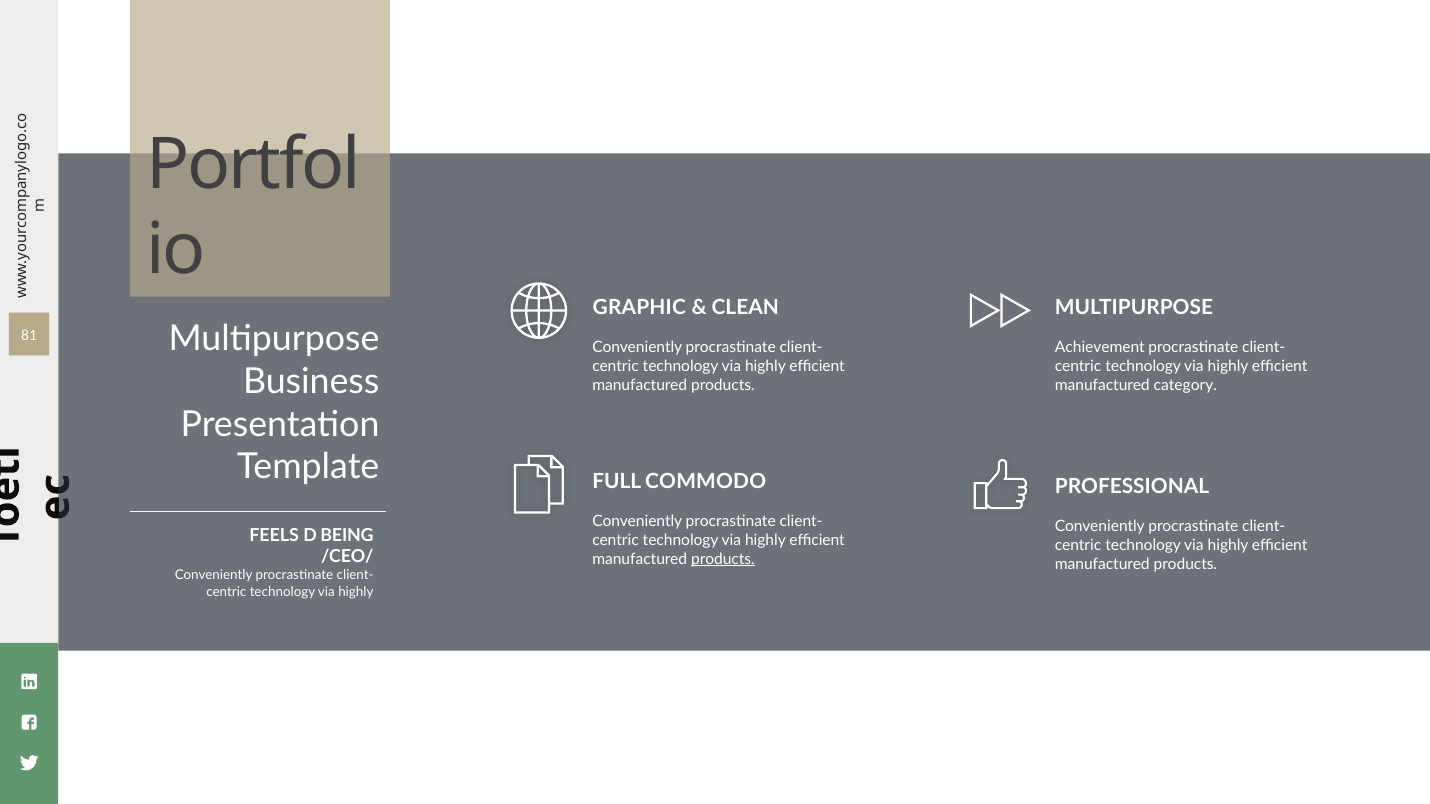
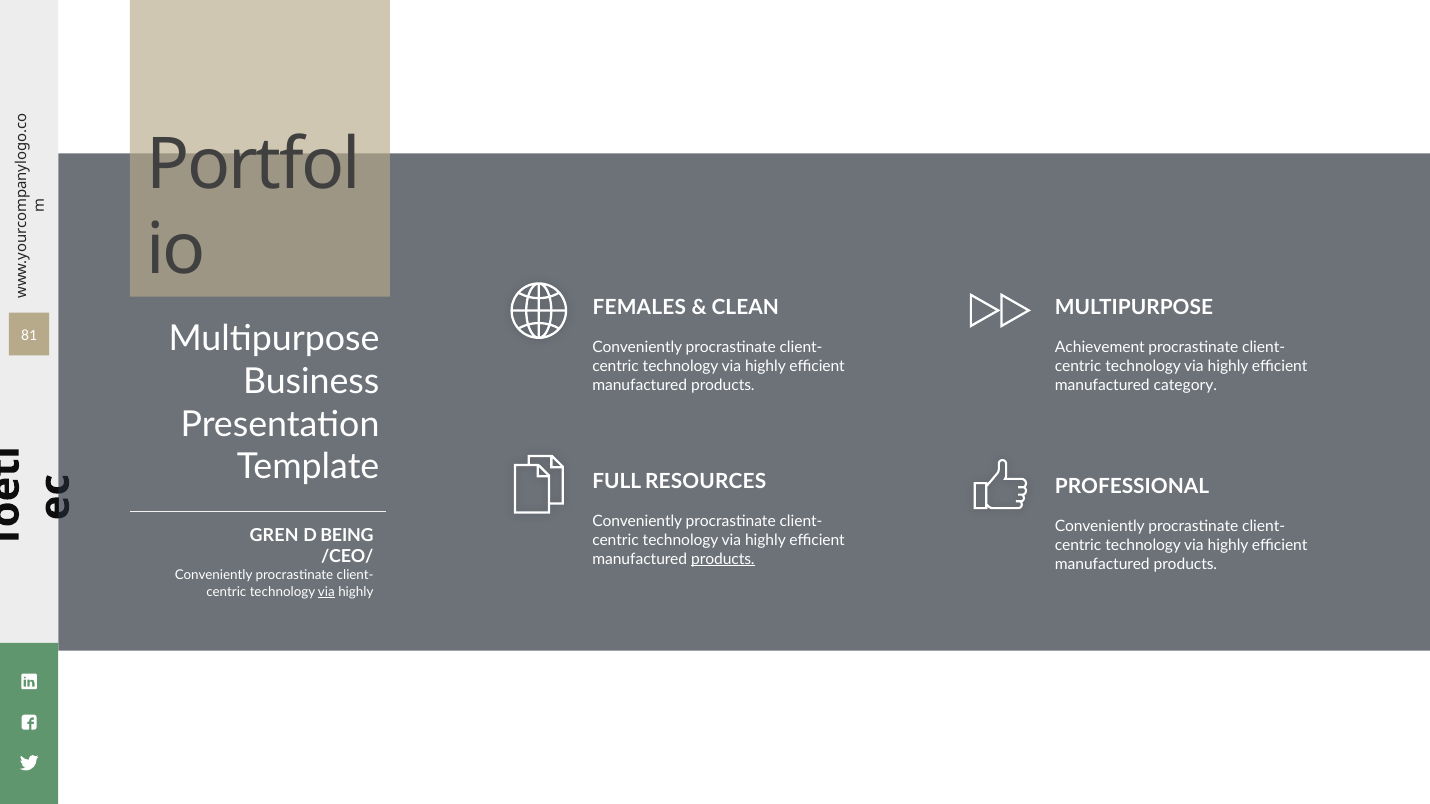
GRAPHIC: GRAPHIC -> FEMALES (639, 307)
COMMODO: COMMODO -> RESOURCES (706, 482)
FEELS: FEELS -> GREN (274, 536)
via underline: none -> present (326, 592)
